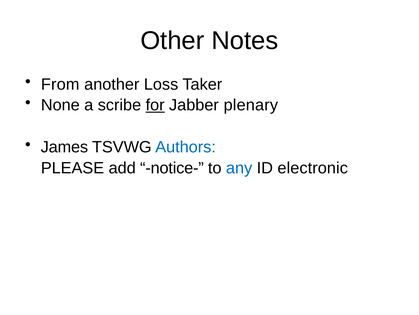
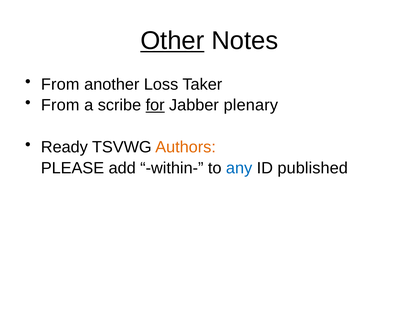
Other underline: none -> present (172, 41)
None: None -> From (60, 105)
James: James -> Ready (64, 147)
Authors colour: blue -> orange (186, 147)
notice-: notice- -> within- (172, 168)
electronic: electronic -> published (313, 168)
